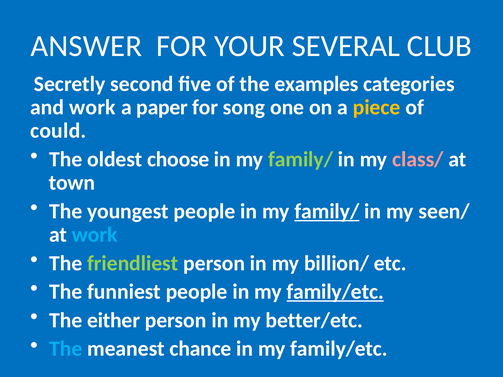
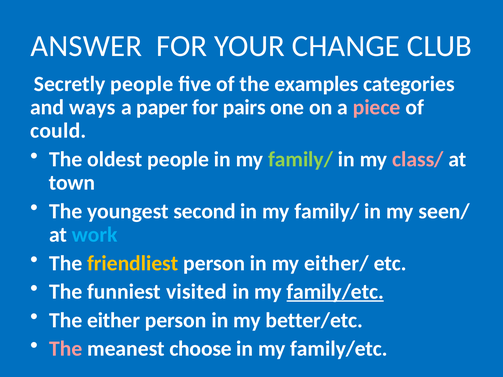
SEVERAL: SEVERAL -> CHANGE (346, 46)
Secretly second: second -> people (142, 84)
and work: work -> ways (92, 108)
song: song -> pairs (244, 108)
piece colour: yellow -> pink (377, 108)
oldest choose: choose -> people (178, 159)
youngest people: people -> second (205, 211)
family/ underline: present -> none (327, 211)
friendliest colour: light green -> yellow (133, 263)
billion/: billion/ -> either/ (336, 263)
funniest people: people -> visited (196, 292)
The colour: light blue -> pink (66, 349)
chance: chance -> choose (201, 349)
